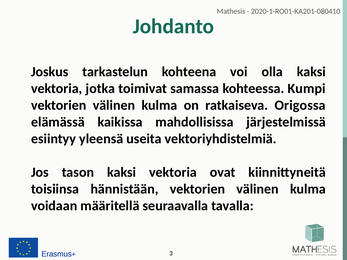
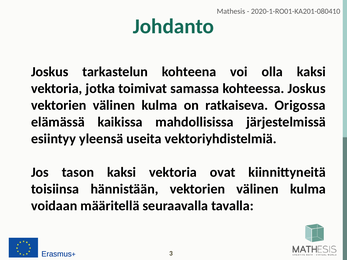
kohteessa Kumpi: Kumpi -> Joskus (307, 89)
